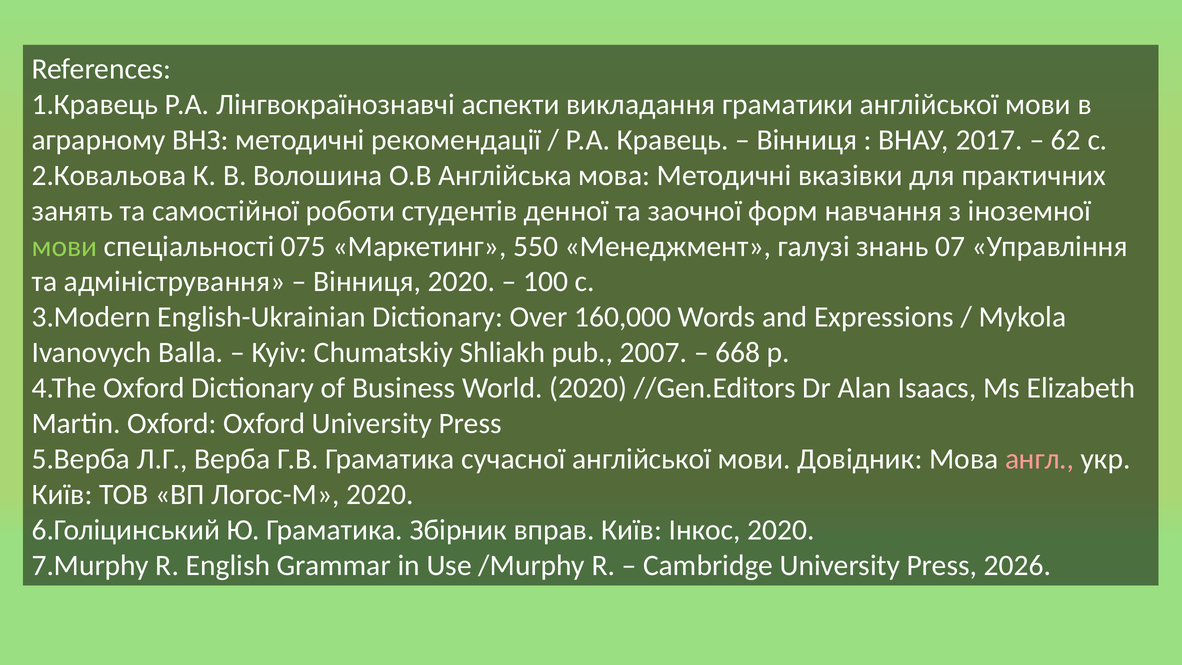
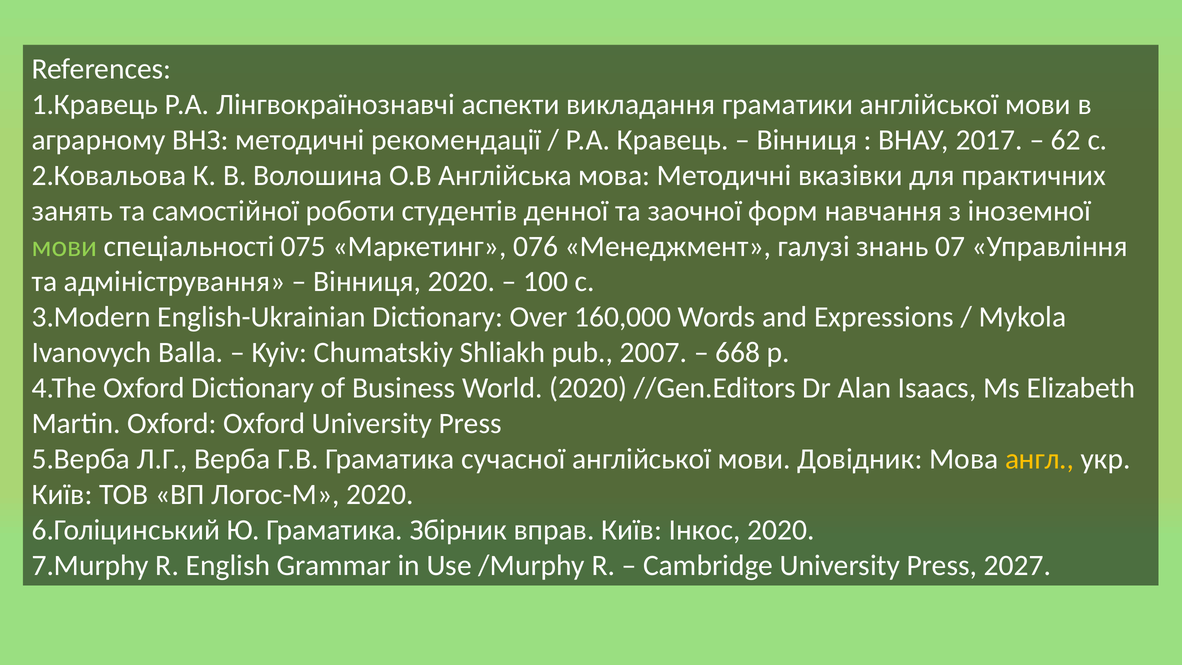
550: 550 -> 076 (536, 246)
англ colour: pink -> yellow (1040, 459)
2026: 2026 -> 2027 (1017, 565)
